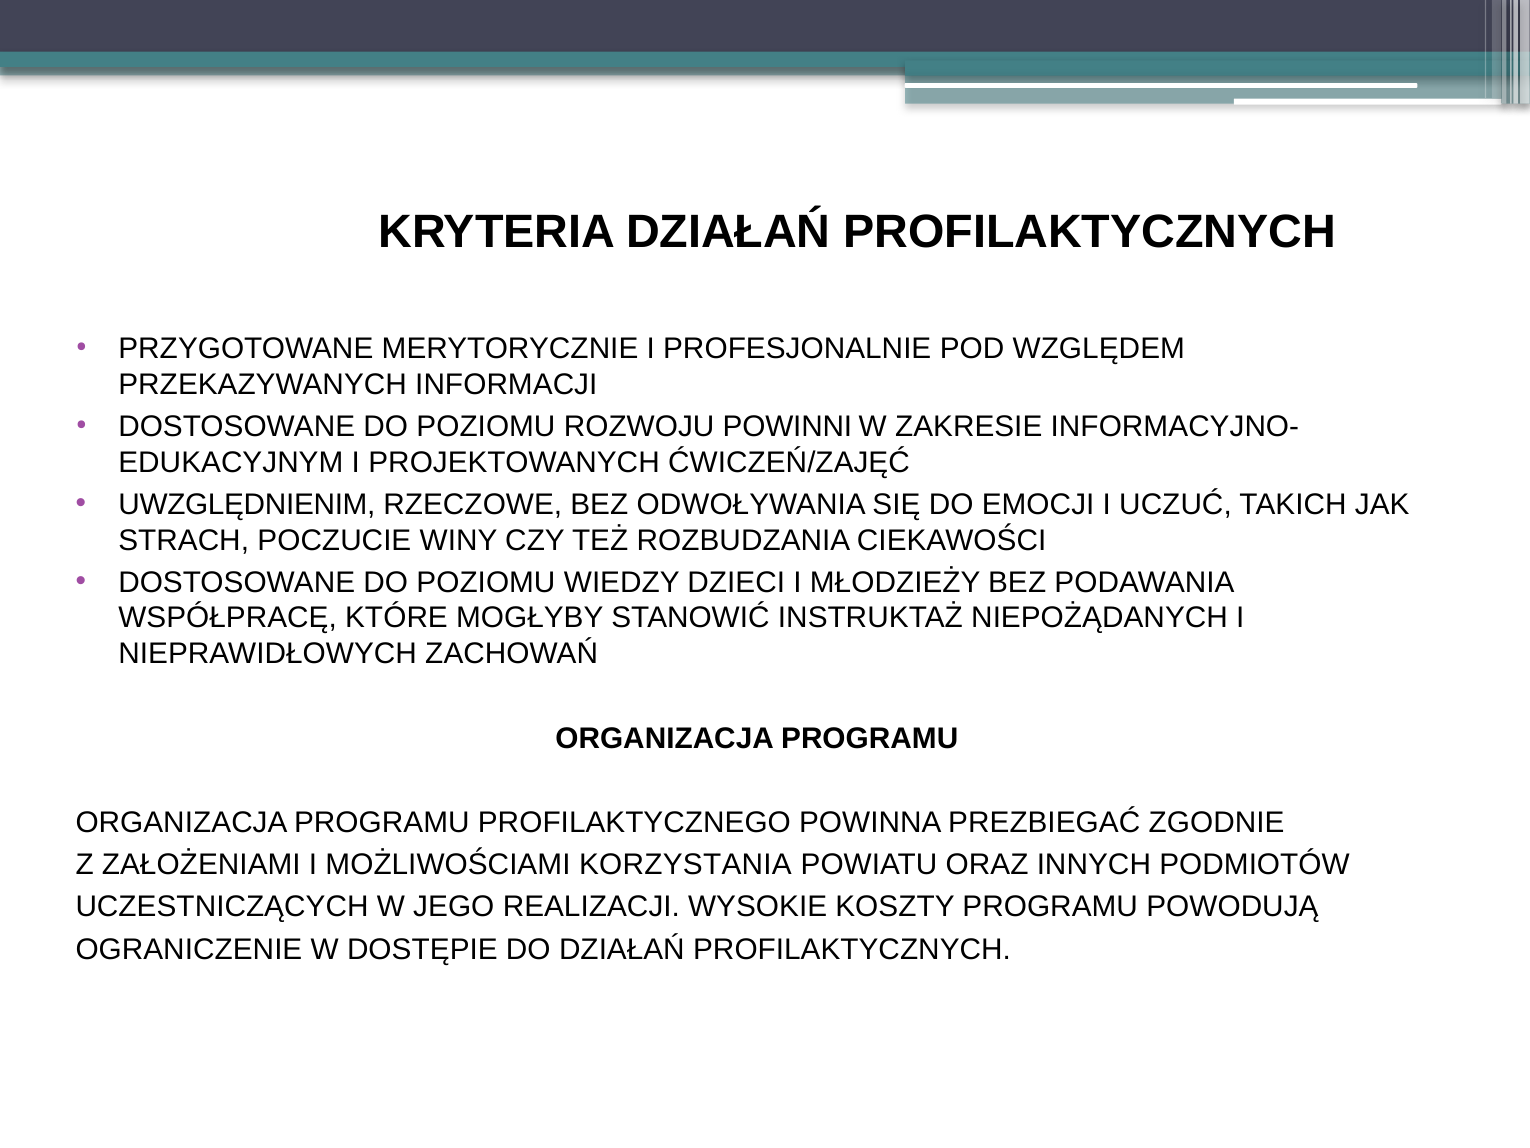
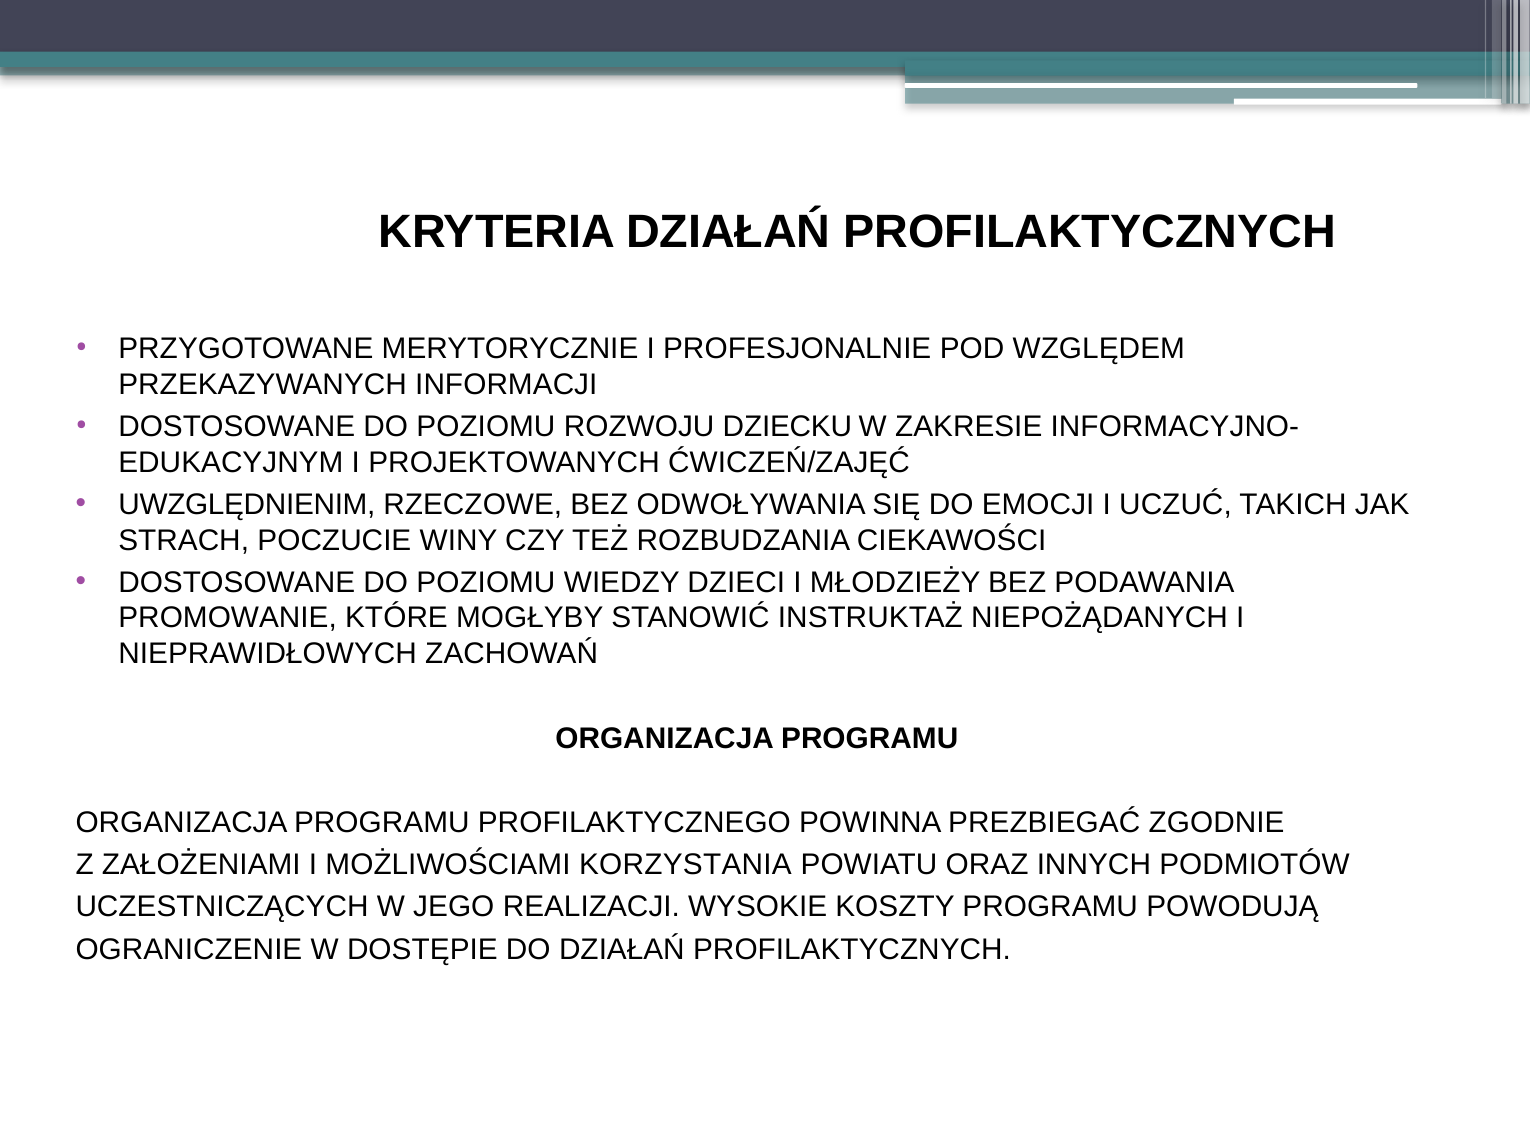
POWINNI: POWINNI -> DZIECKU (787, 426)
WSPÓŁPRACĘ: WSPÓŁPRACĘ -> PROMOWANIE (228, 618)
